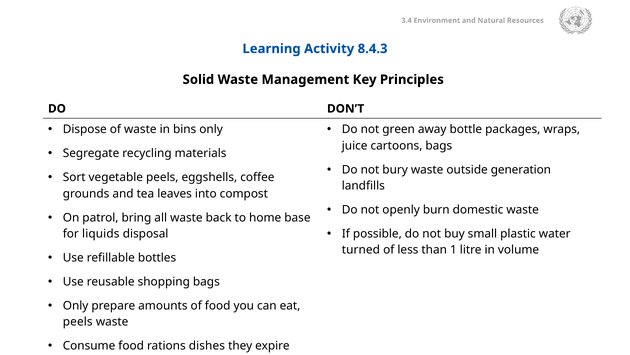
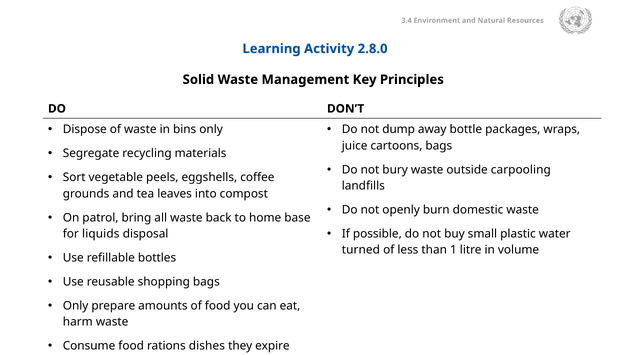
8.4.3: 8.4.3 -> 2.8.0 (373, 49)
green: green -> dump (399, 129)
generation: generation -> carpooling (521, 169)
peels: peels -> harm (78, 321)
